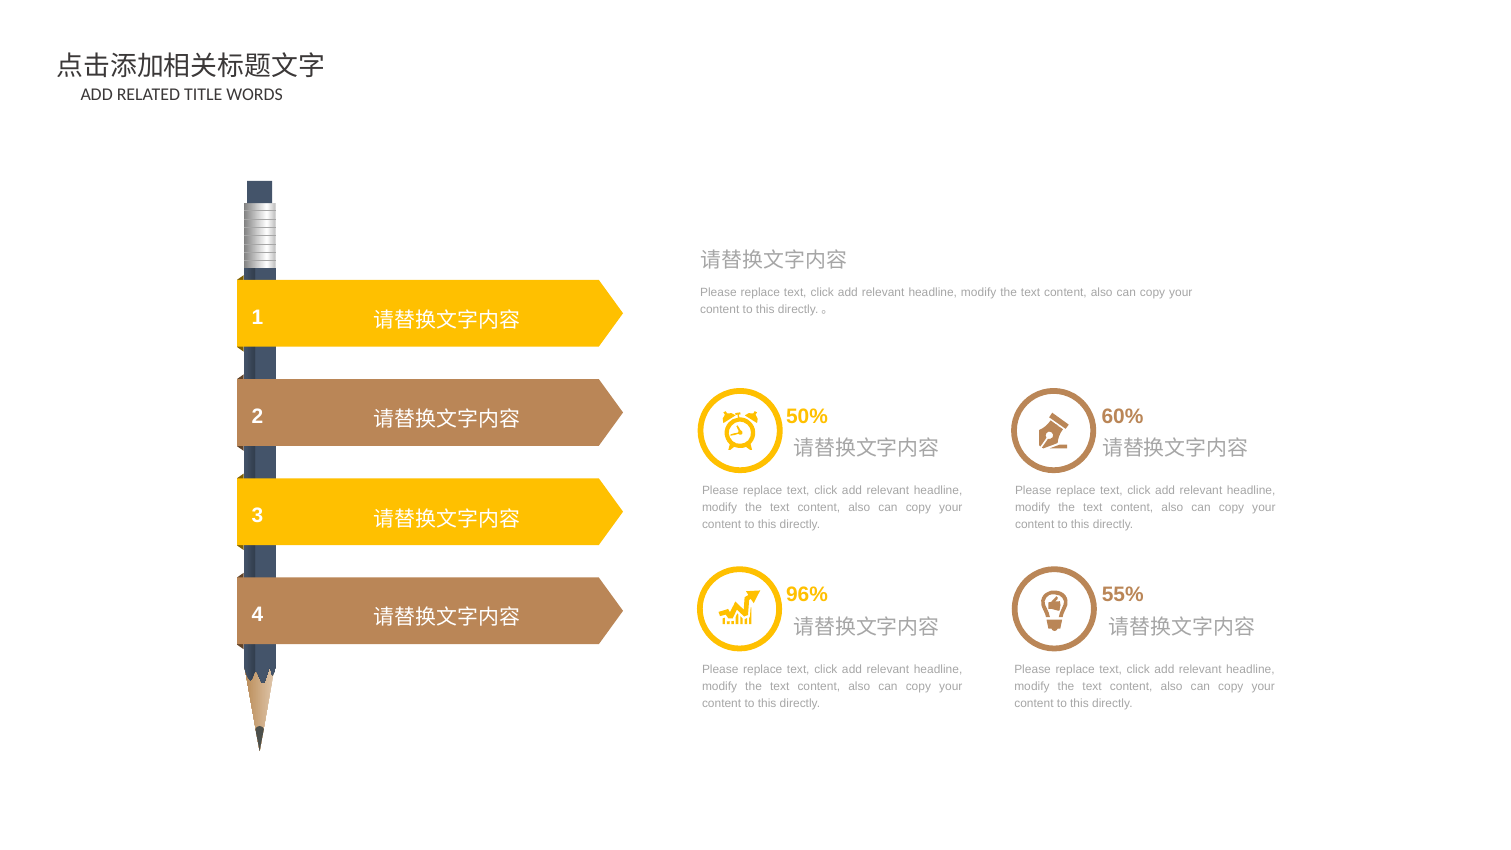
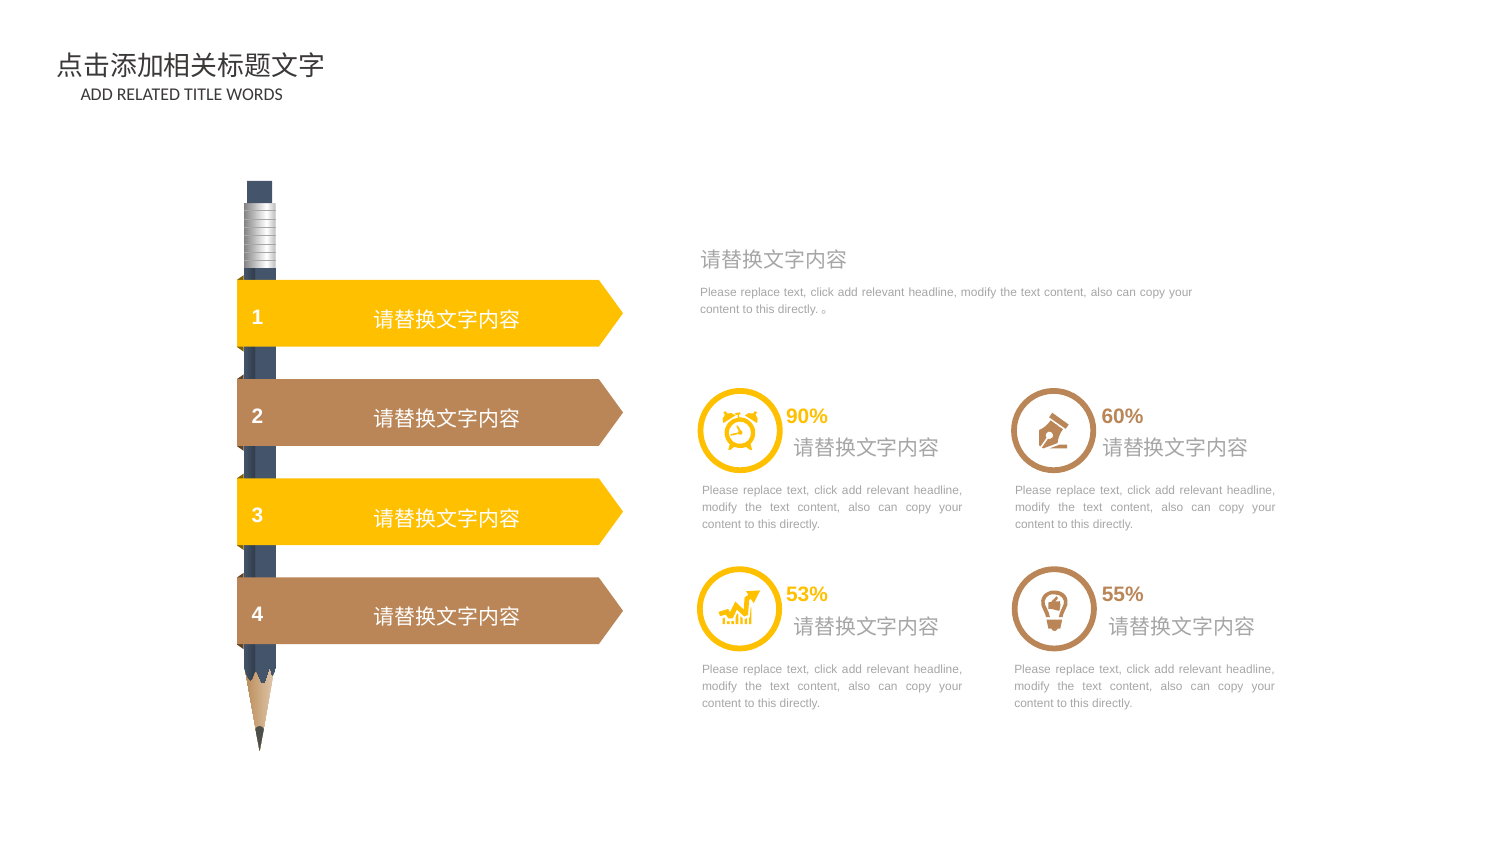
50%: 50% -> 90% (807, 417)
96%: 96% -> 53% (807, 594)
